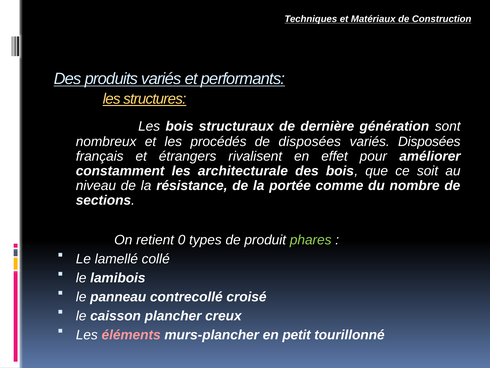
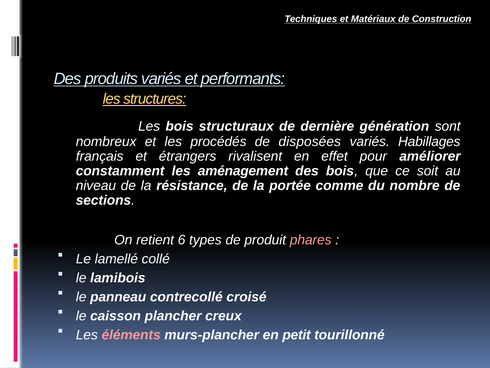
variés Disposées: Disposées -> Habillages (429, 141)
architecturale: architecturale -> aménagement (243, 171)
0: 0 -> 6 (182, 240)
phares colour: light green -> pink (311, 240)
